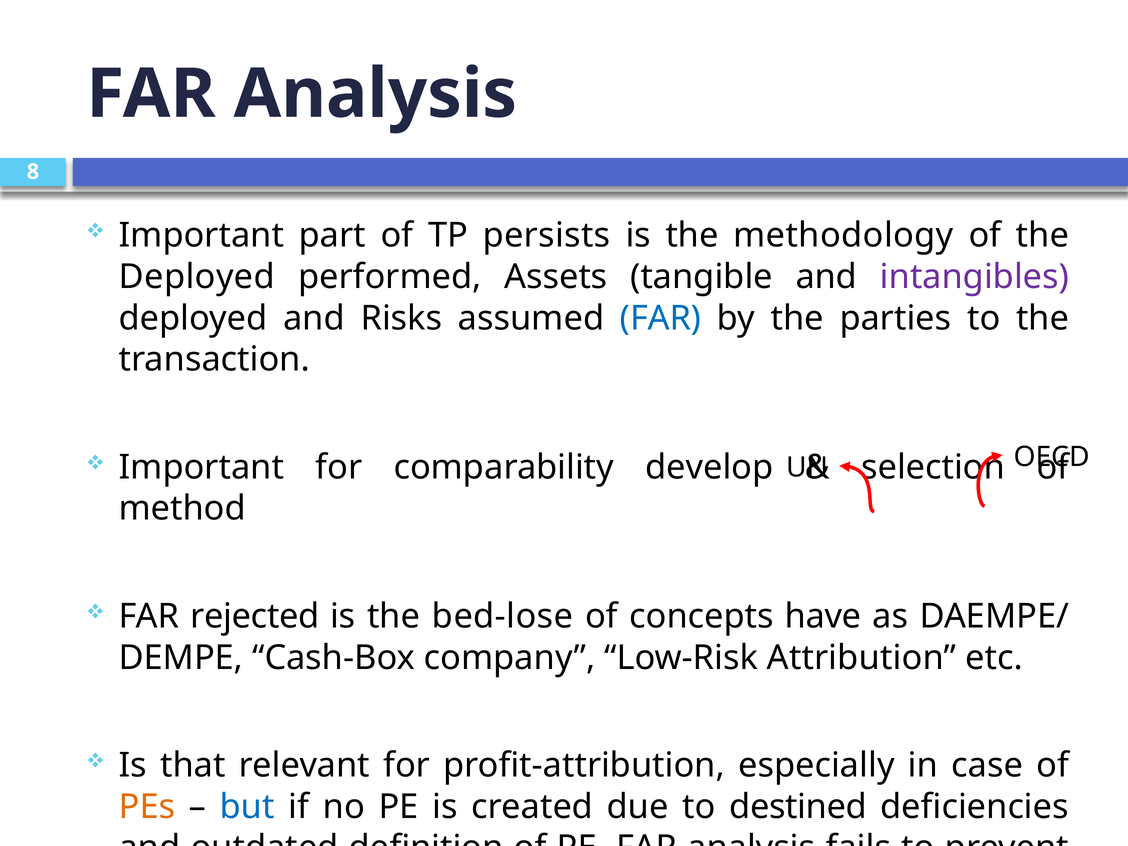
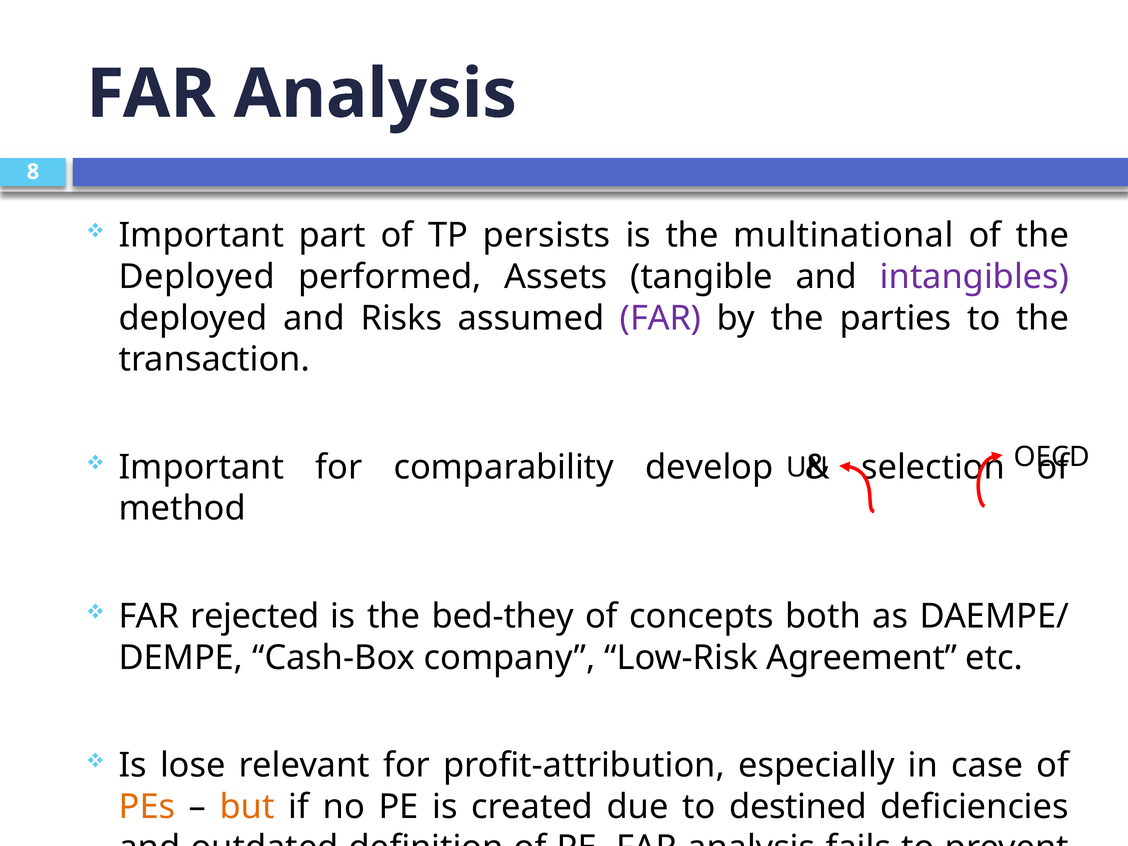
methodology: methodology -> multinational (843, 235)
FAR colour: blue -> purple (661, 318)
bed-lose: bed-lose -> bed-they (503, 616)
have: have -> both (823, 616)
Attribution: Attribution -> Agreement (862, 658)
that: that -> lose (193, 765)
but colour: blue -> orange (247, 807)
